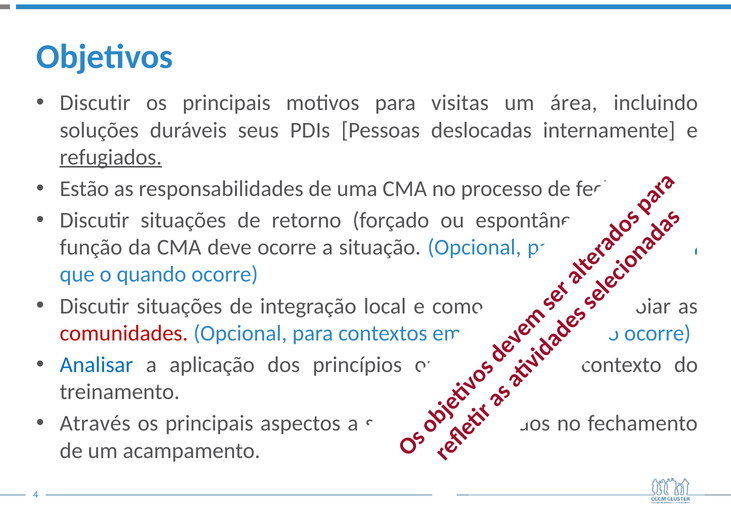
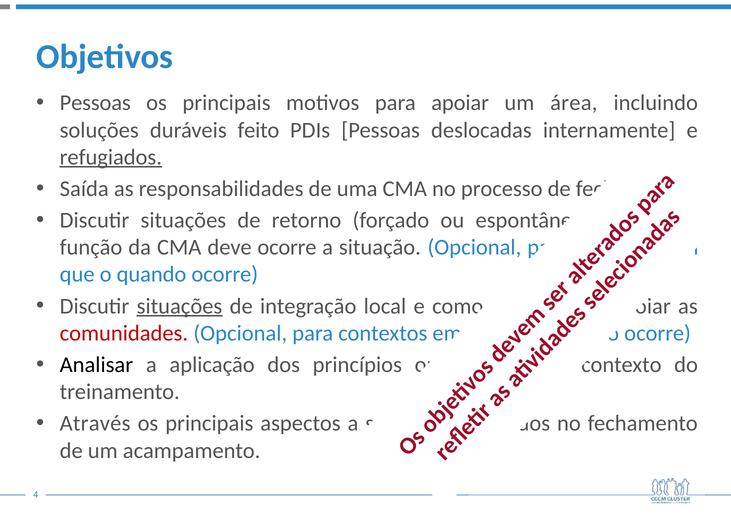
Discutir: Discutir -> Pessoas (95, 103)
para visitas: visitas -> apoiar (460, 103)
seus: seus -> feito (258, 130)
Estão: Estão -> Saída (84, 189)
situações underline: none -> present (180, 306)
Analisar colour: blue -> black (96, 365)
